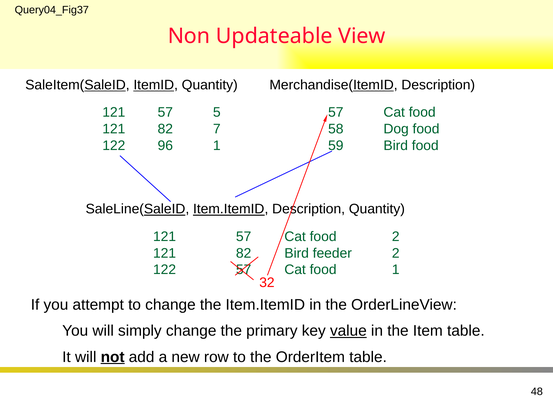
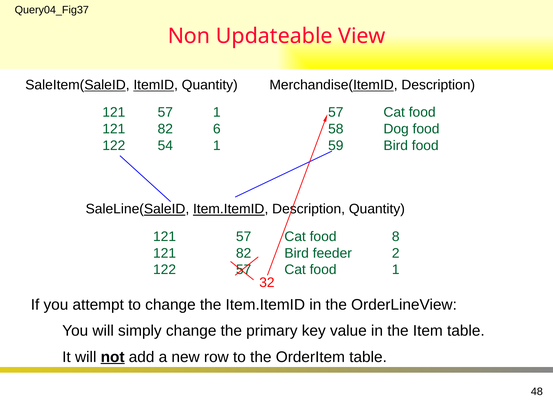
57 5: 5 -> 1 (217, 113)
7: 7 -> 6 (217, 129)
96: 96 -> 54 (165, 146)
food 2: 2 -> 8 (396, 237)
value underline: present -> none (348, 332)
